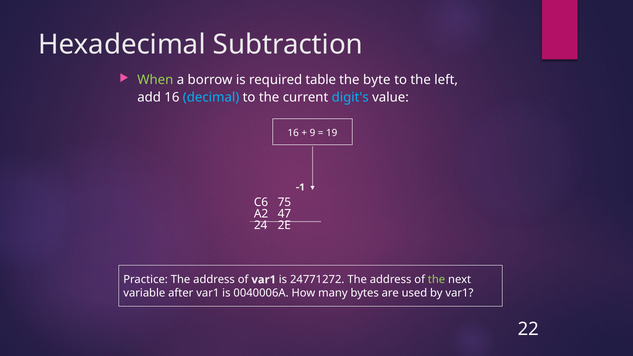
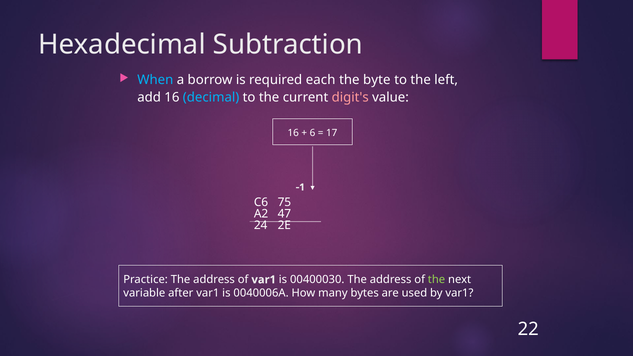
When colour: light green -> light blue (155, 80)
table: table -> each (321, 80)
digit's colour: light blue -> pink (350, 97)
9: 9 -> 6 (312, 133)
19: 19 -> 17 (332, 133)
24771272: 24771272 -> 00400030 (317, 280)
